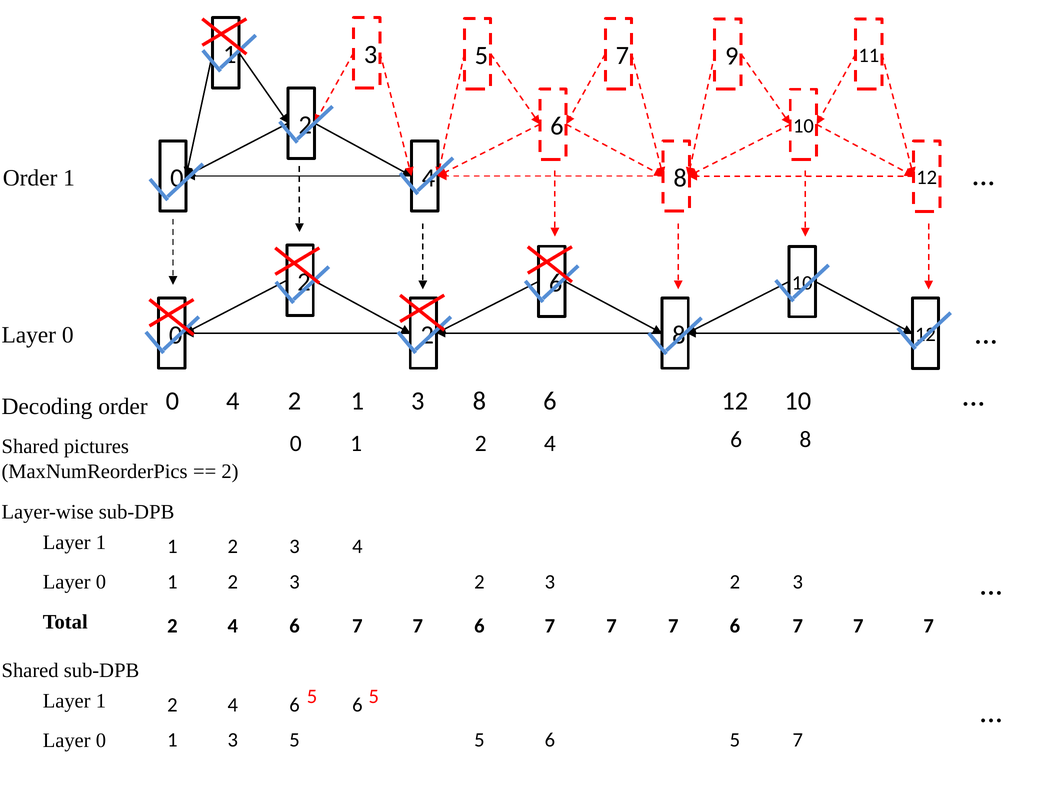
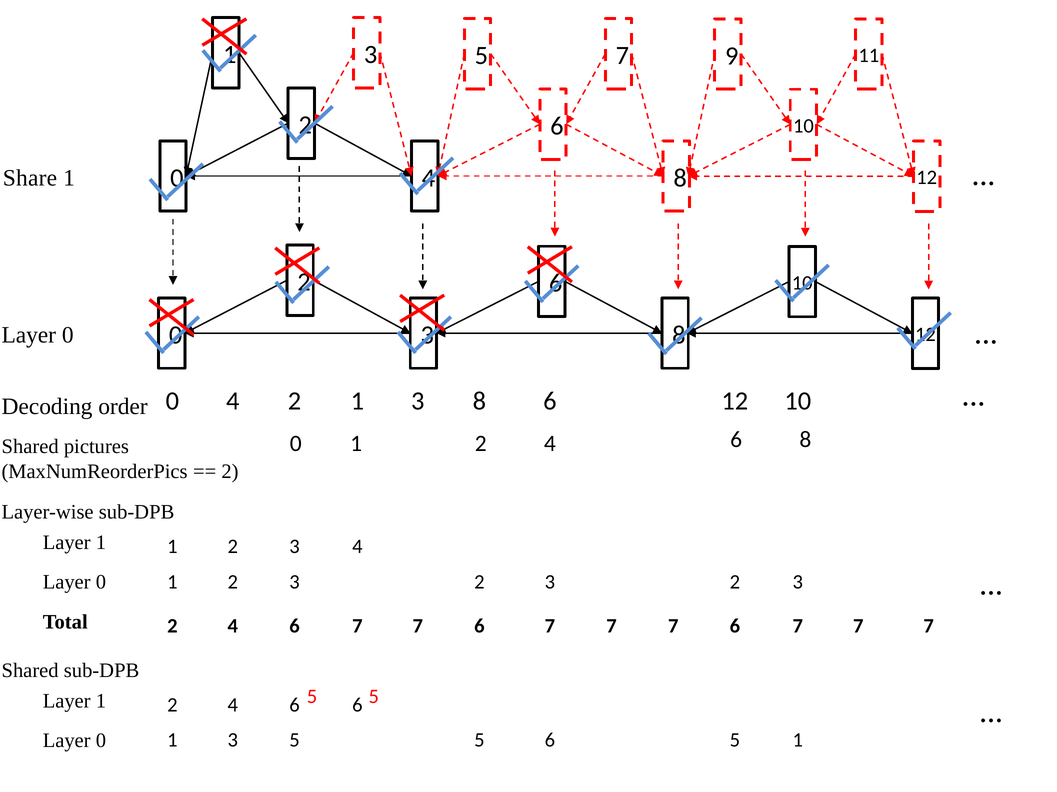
Order: Order -> Share (30, 178)
2: 2 -> 3 (427, 335)
5 7: 7 -> 1 (798, 741)
